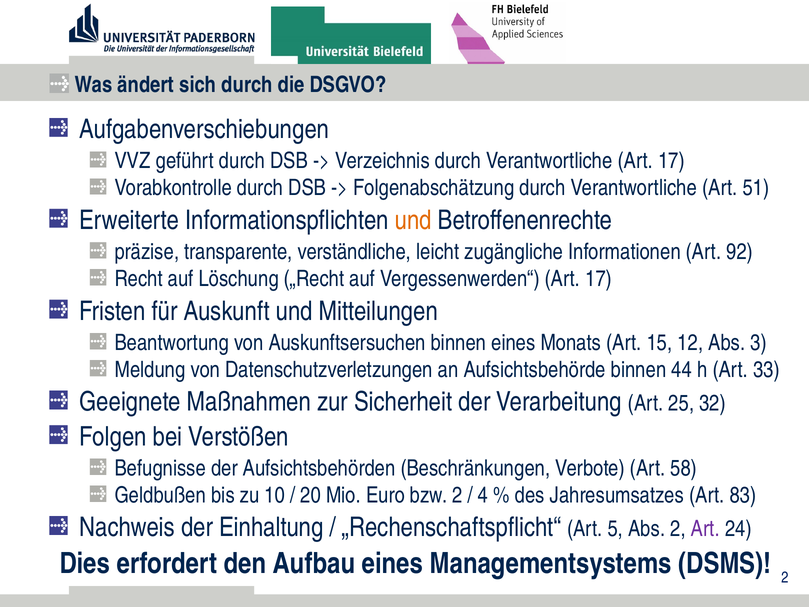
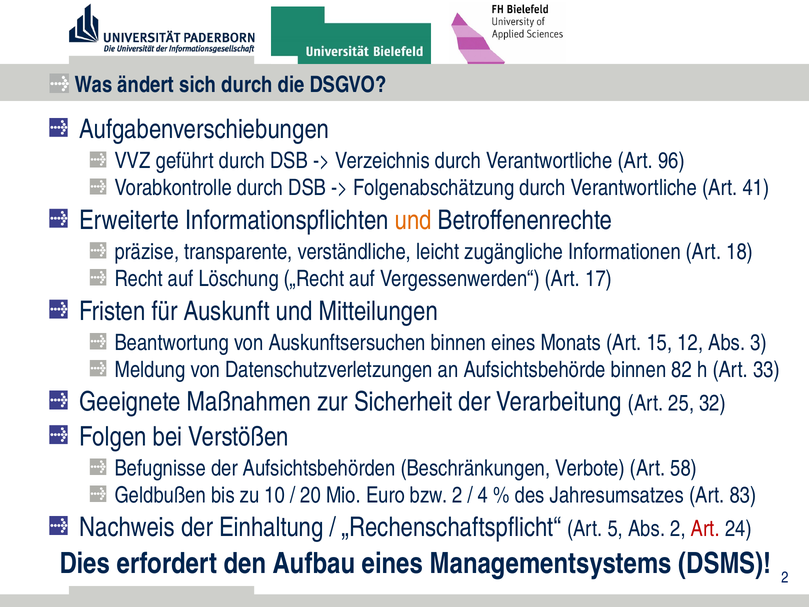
Verantwortliche Art 17: 17 -> 96 (672, 161)
51: 51 -> 41 (756, 188)
92: 92 -> 18 (740, 252)
44: 44 -> 82 (682, 370)
Art colour: purple -> red (705, 529)
